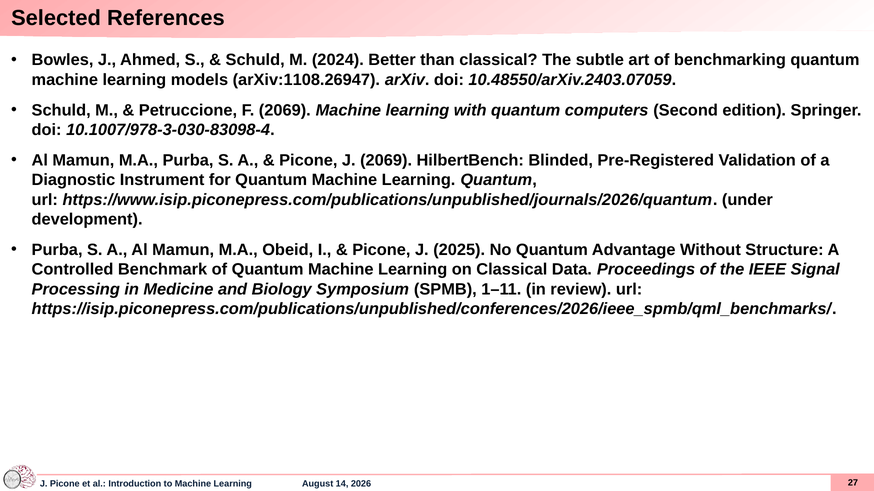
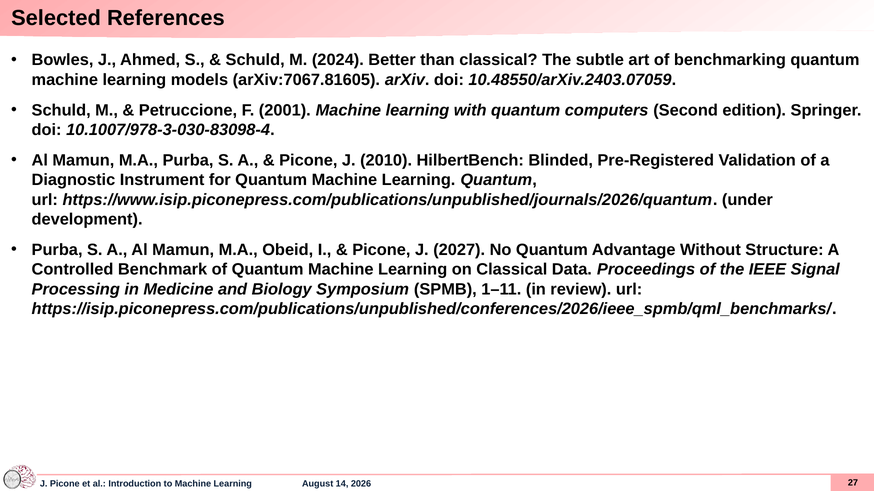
arXiv:1108.26947: arXiv:1108.26947 -> arXiv:7067.81605 (306, 80)
F 2069: 2069 -> 2001 (285, 110)
J 2069: 2069 -> 2010 (386, 161)
2025: 2025 -> 2027 (459, 250)
